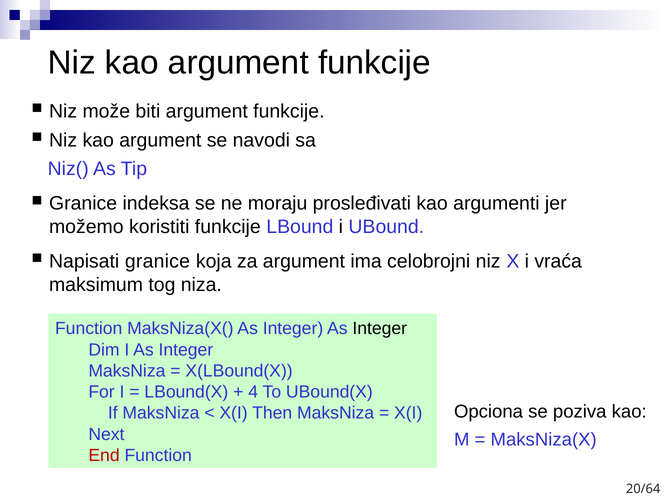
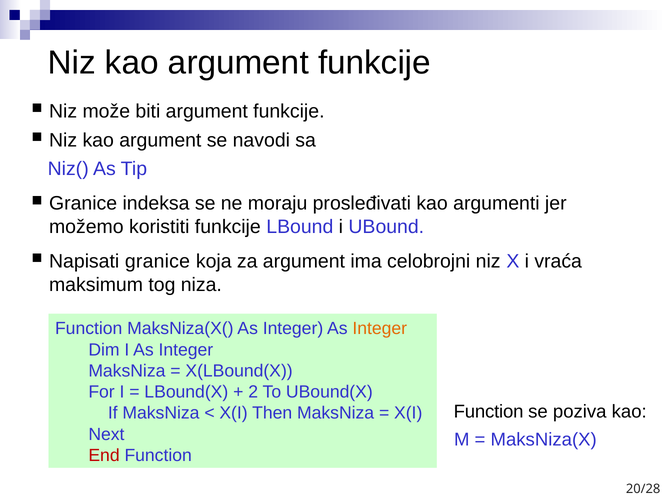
Integer colour: black -> orange (380, 329)
4: 4 -> 2 (253, 392)
Opciona: Opciona -> Function (489, 412)
20/64: 20/64 -> 20/28 (643, 489)
